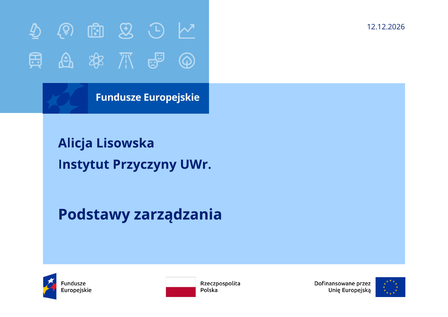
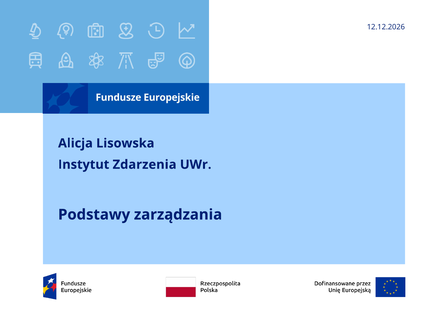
Przyczyny: Przyczyny -> Zdarzenia (145, 164)
